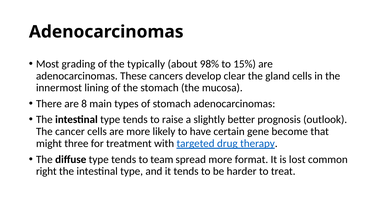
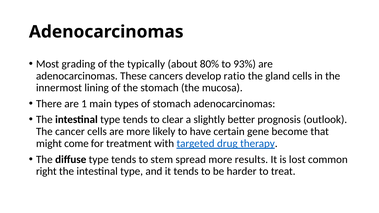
98%: 98% -> 80% (209, 64)
15%: 15% -> 93% (245, 64)
clear: clear -> ratio (234, 76)
8: 8 -> 1 (84, 104)
raise: raise -> clear (173, 120)
three: three -> come (76, 144)
team: team -> stem (162, 160)
format: format -> results (251, 160)
